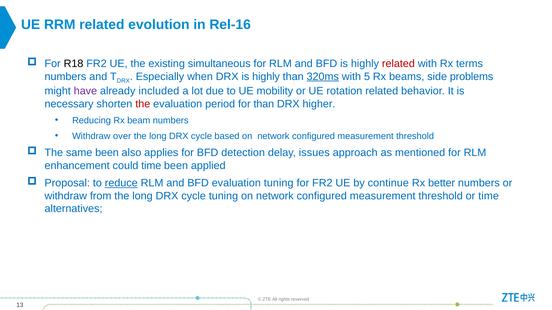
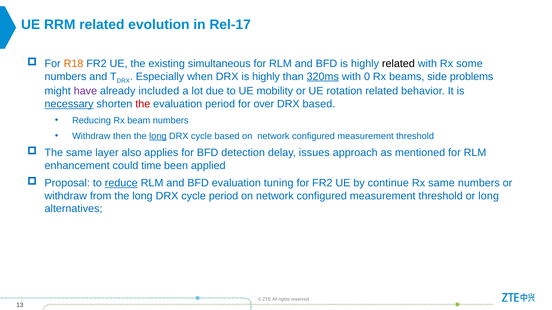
Rel-16: Rel-16 -> Rel-17 (230, 25)
R18 colour: black -> orange (74, 64)
related colour: red -> black (398, 64)
terms: terms -> some (469, 64)
5: 5 -> 0 (367, 77)
necessary underline: none -> present (69, 104)
for than: than -> over (264, 104)
DRX higher: higher -> based (319, 104)
over: over -> then (122, 136)
long underline: none -> present (158, 136)
same been: been -> layer (107, 153)
Rx better: better -> same (441, 183)
cycle tuning: tuning -> period (224, 196)
or time: time -> long (489, 196)
